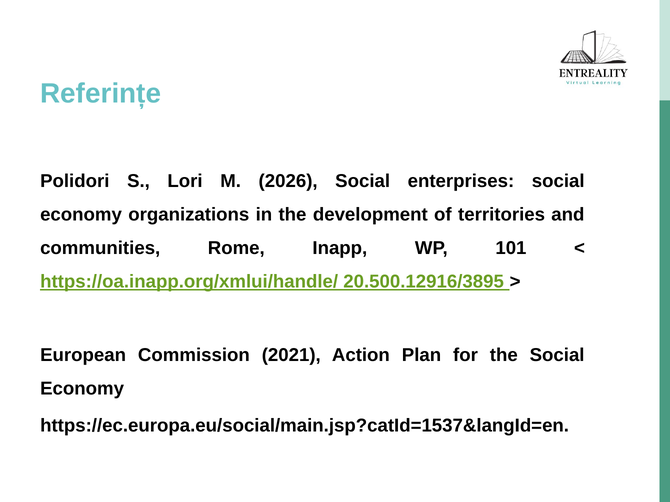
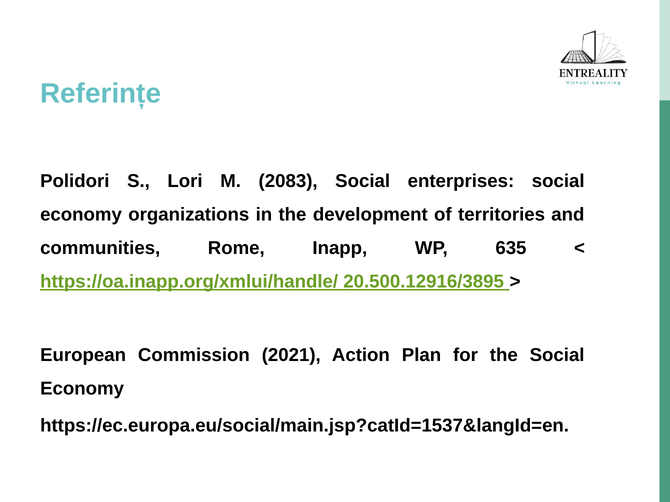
2026: 2026 -> 2083 (288, 181)
101: 101 -> 635 (511, 248)
